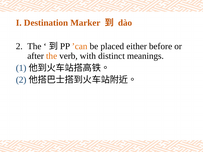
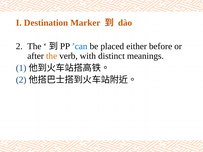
’can colour: orange -> blue (80, 46)
